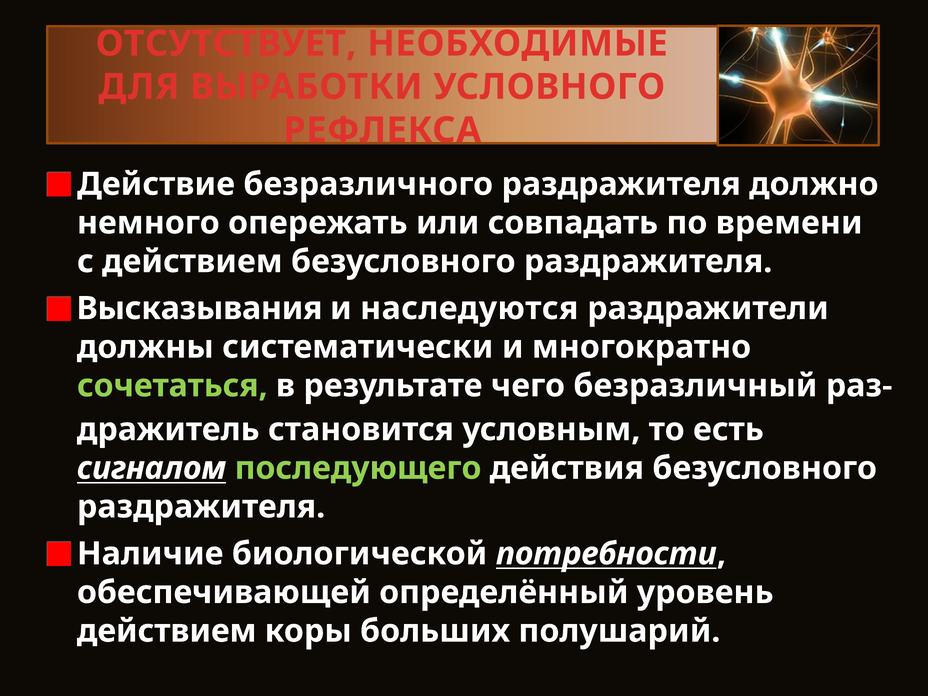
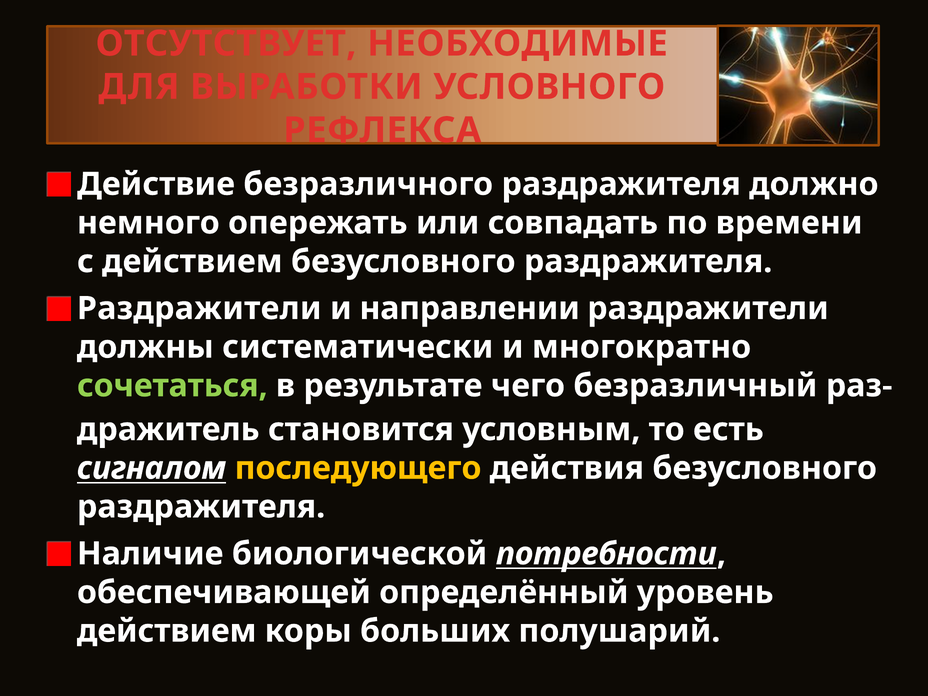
Высказывания: Высказывания -> Раздражители (199, 308)
наследуются: наследуются -> направлении (470, 308)
последующего colour: light green -> yellow (358, 468)
